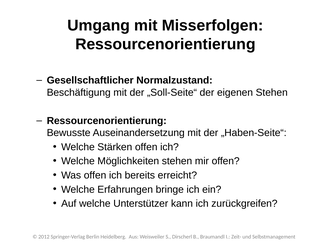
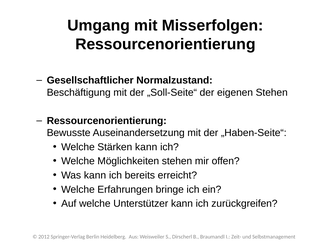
Stärken offen: offen -> kann (146, 147)
Was offen: offen -> kann (95, 175)
